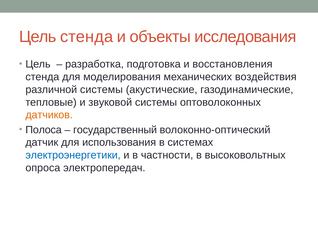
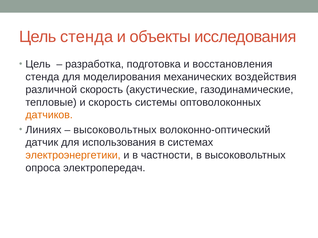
различной системы: системы -> скорость (102, 90)
и звуковой: звуковой -> скорость (110, 103)
Полоса: Полоса -> Линиях (43, 130)
государственный: государственный -> высоковольтных (115, 130)
электроэнергетики colour: blue -> orange (73, 156)
